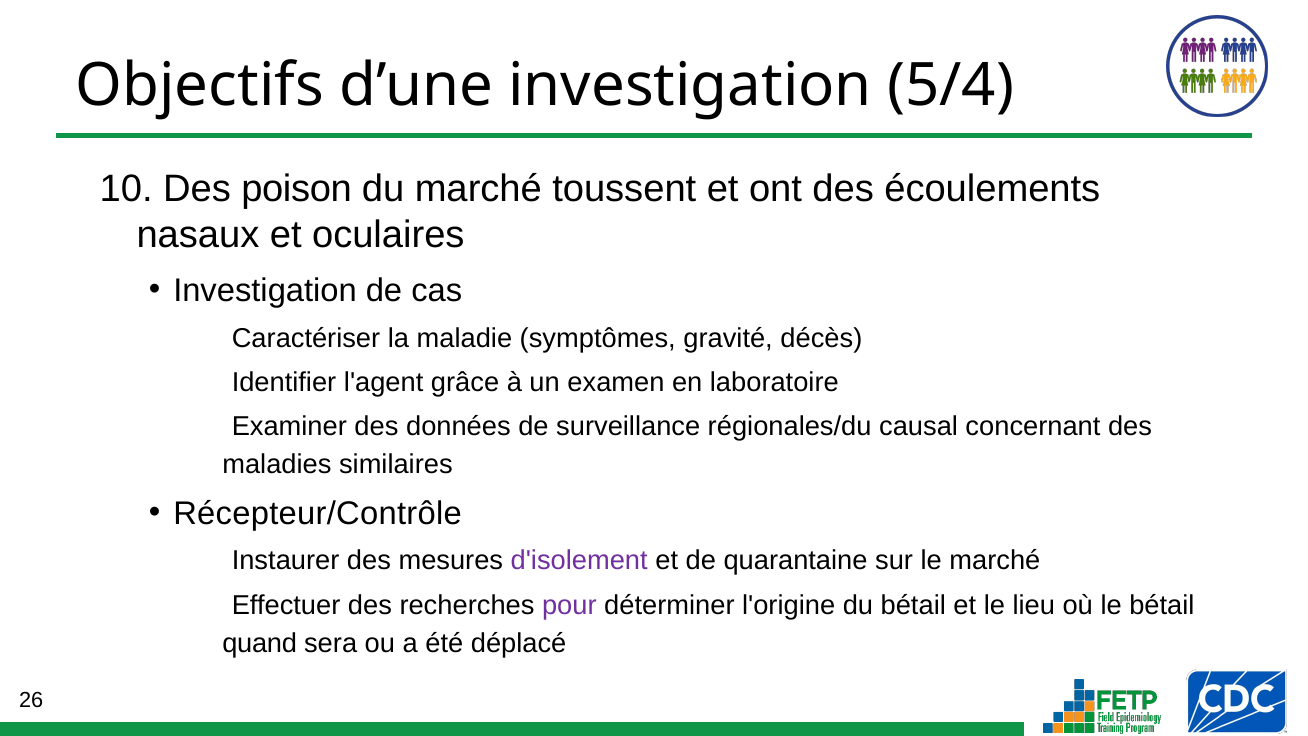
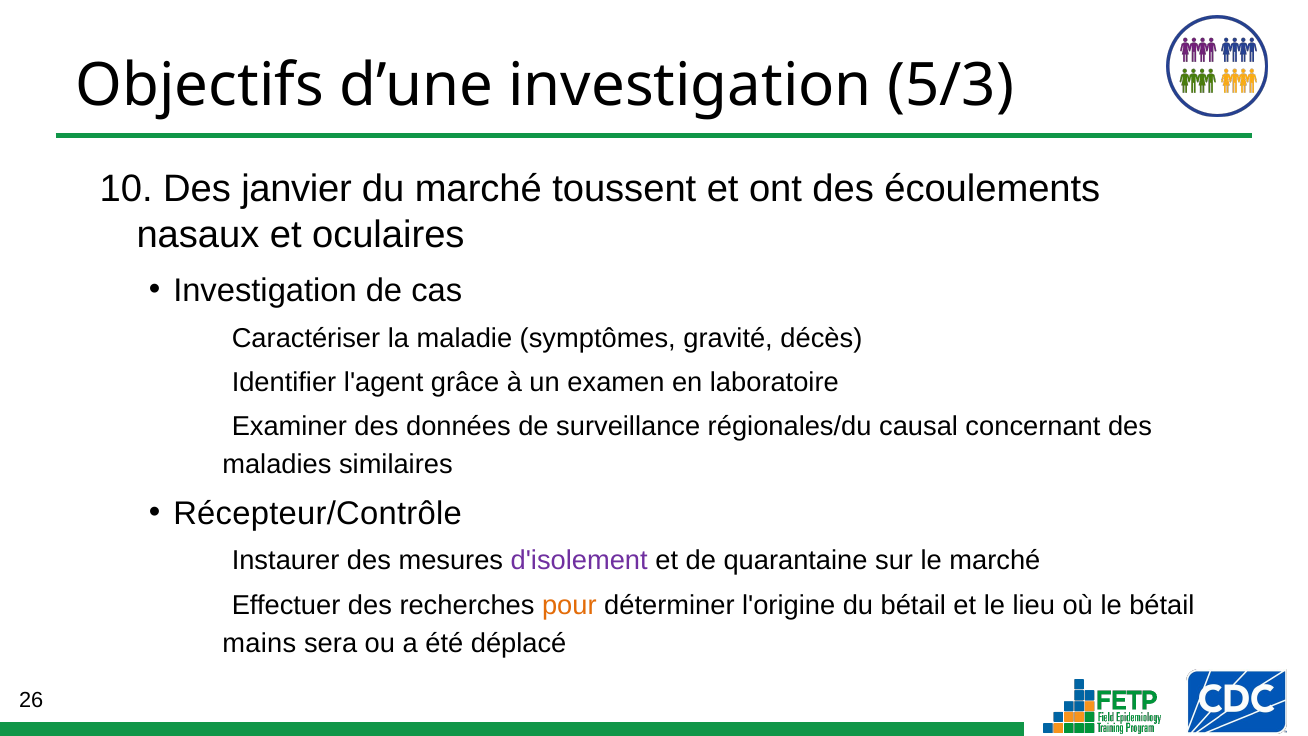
5/4: 5/4 -> 5/3 (951, 86)
poison: poison -> janvier (297, 189)
pour colour: purple -> orange (569, 605)
quand: quand -> mains (259, 643)
